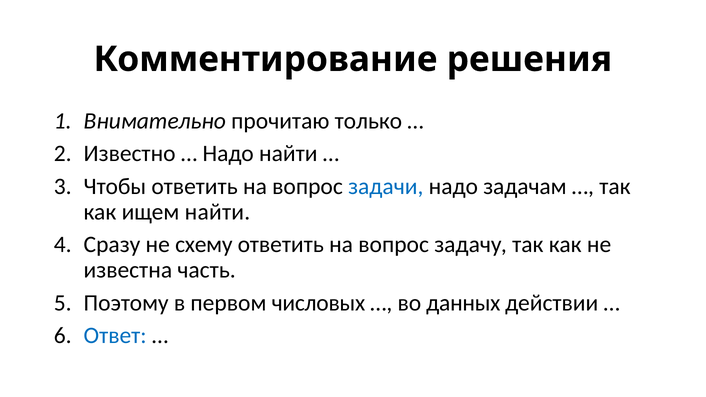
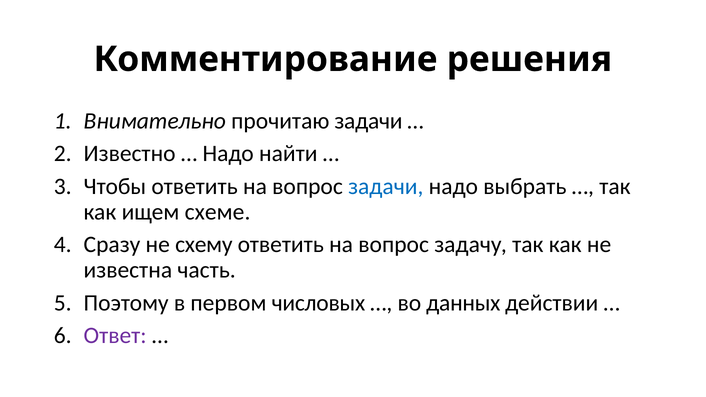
прочитаю только: только -> задачи (368, 121)
задачам: задачам -> выбрать (525, 187)
ищем найти: найти -> схеме (218, 212)
Ответ colour: blue -> purple (115, 336)
